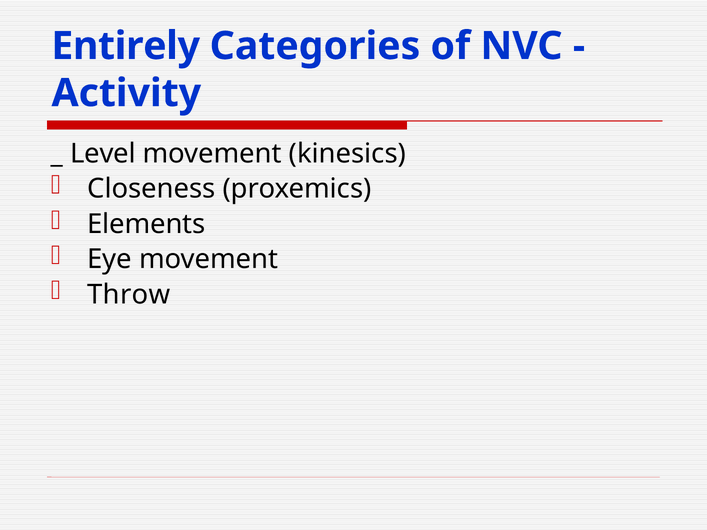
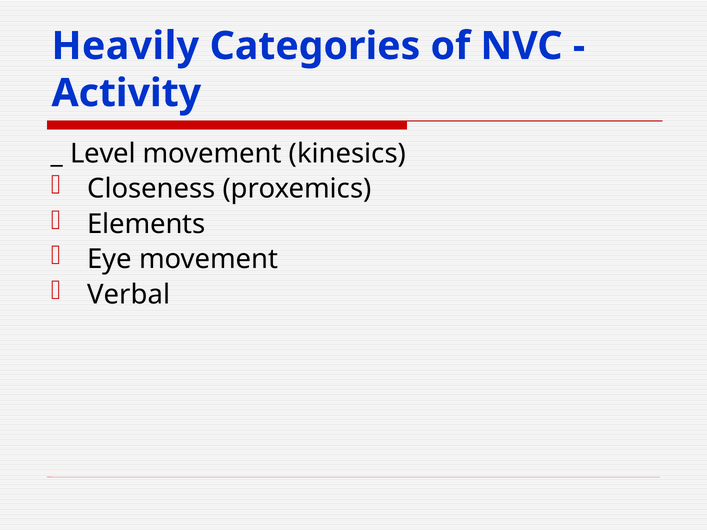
Entirely: Entirely -> Heavily (125, 46)
Throw: Throw -> Verbal (129, 295)
